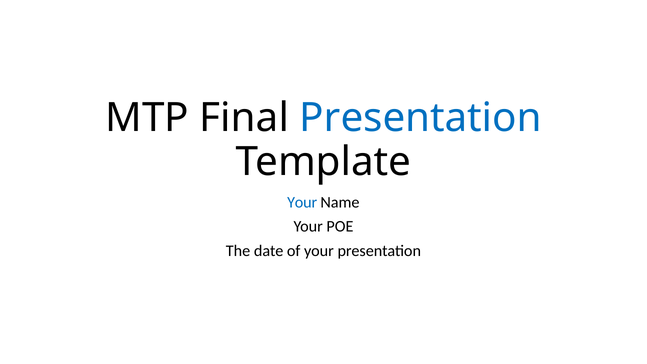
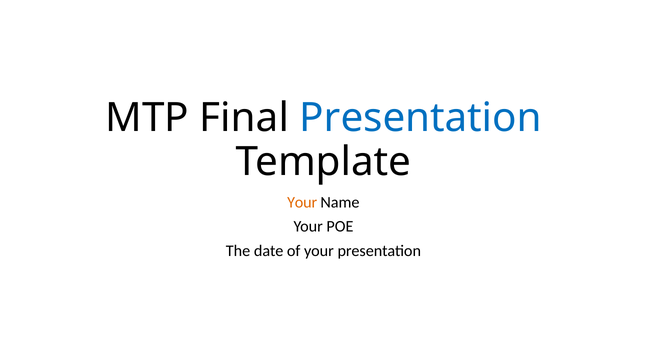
Your colour: blue -> orange (302, 202)
